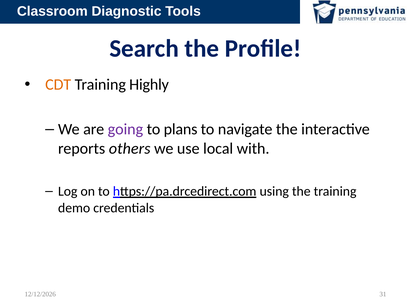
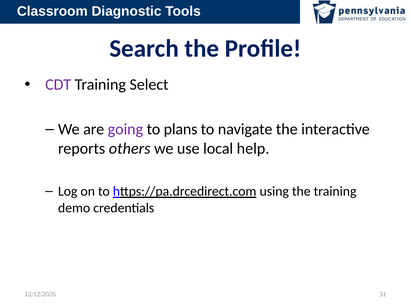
CDT colour: orange -> purple (58, 85)
Highly: Highly -> Select (149, 85)
with: with -> help (253, 149)
